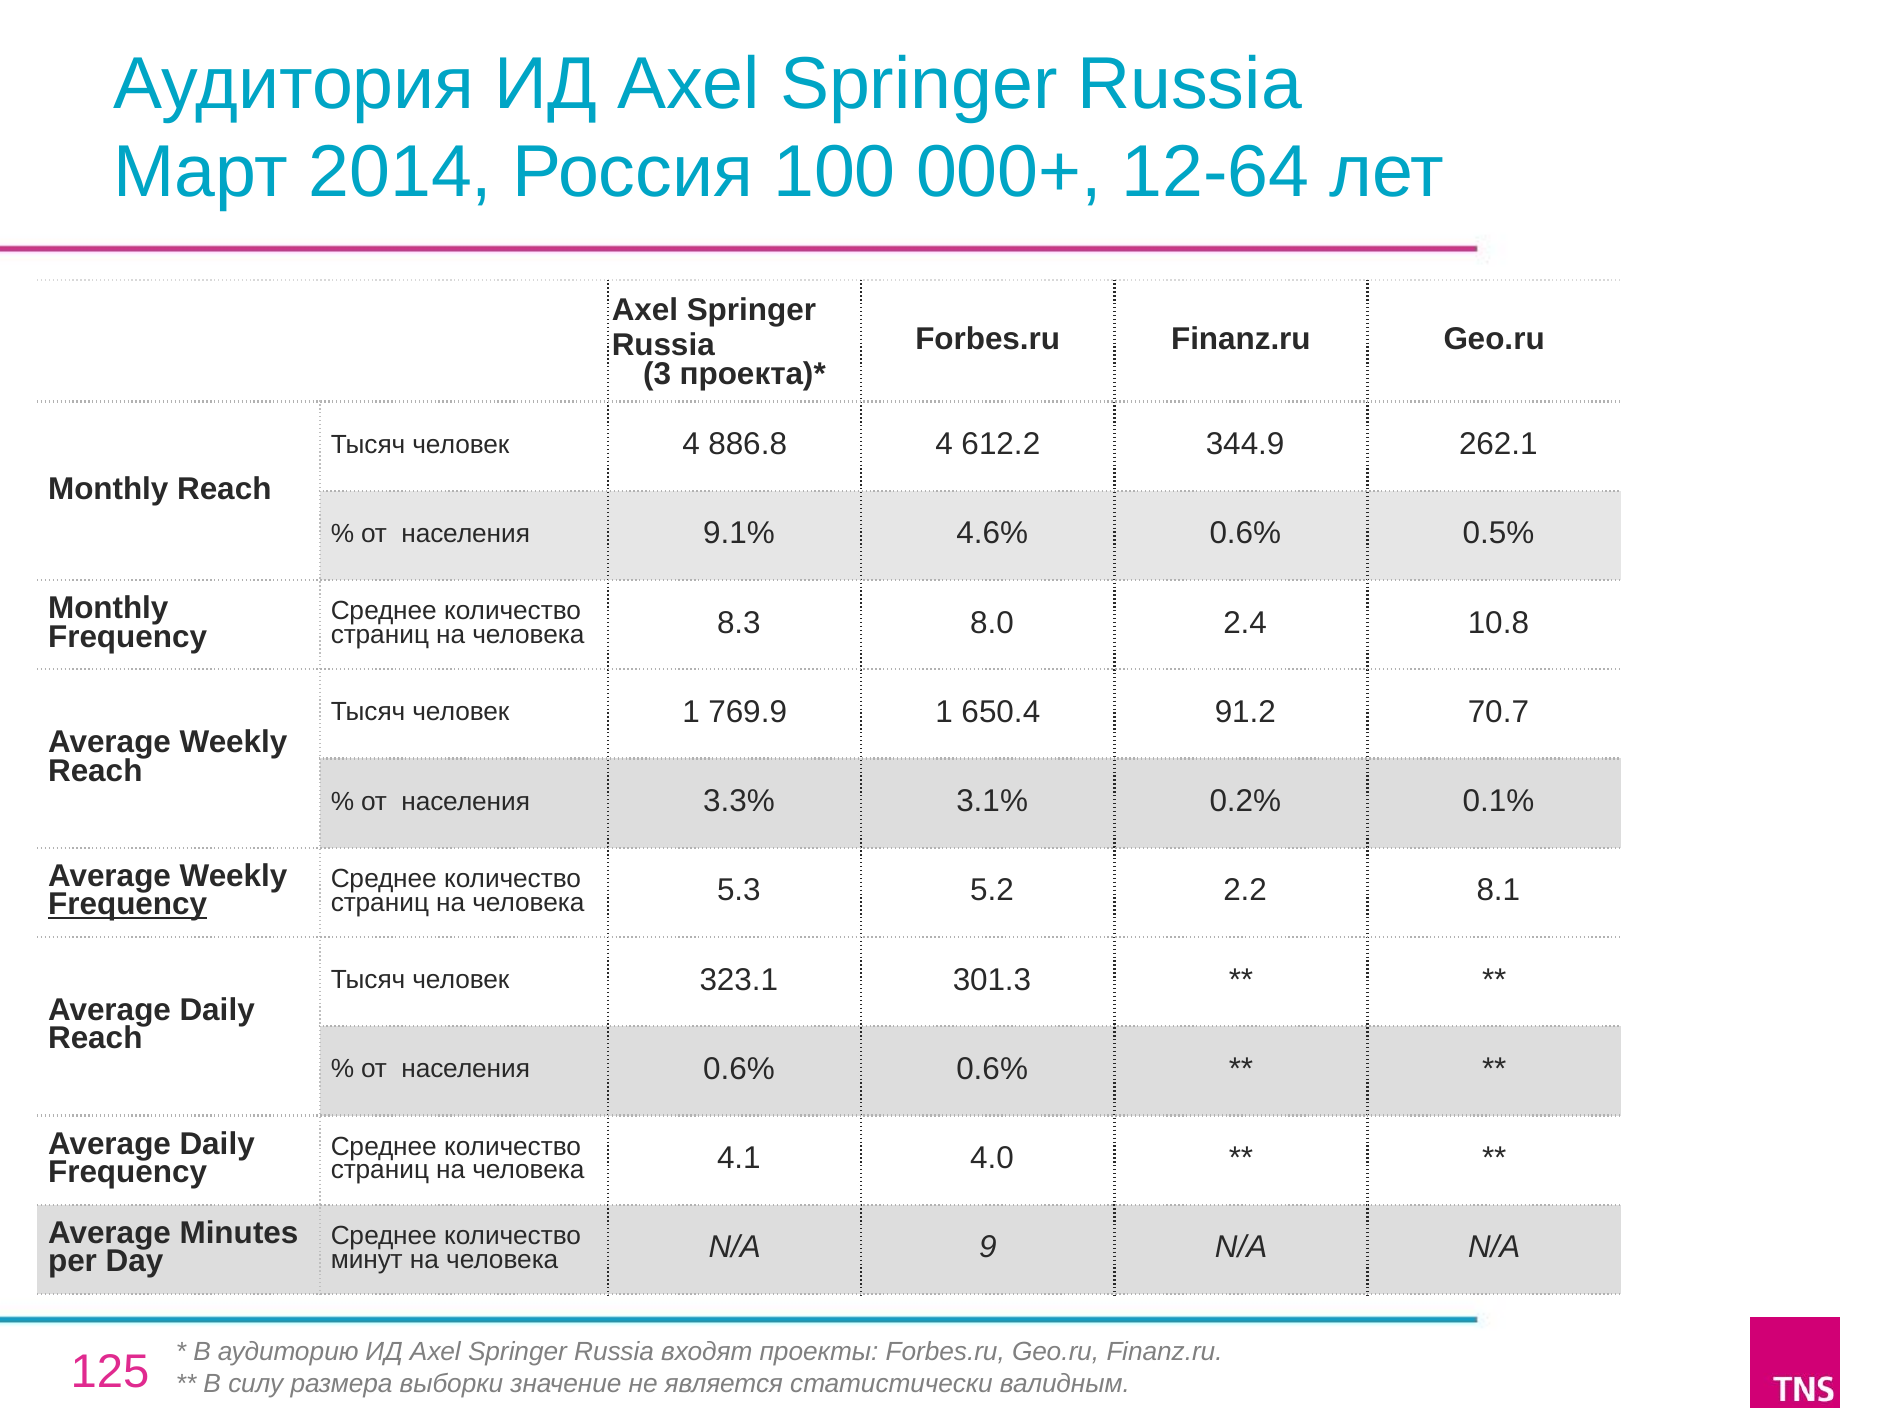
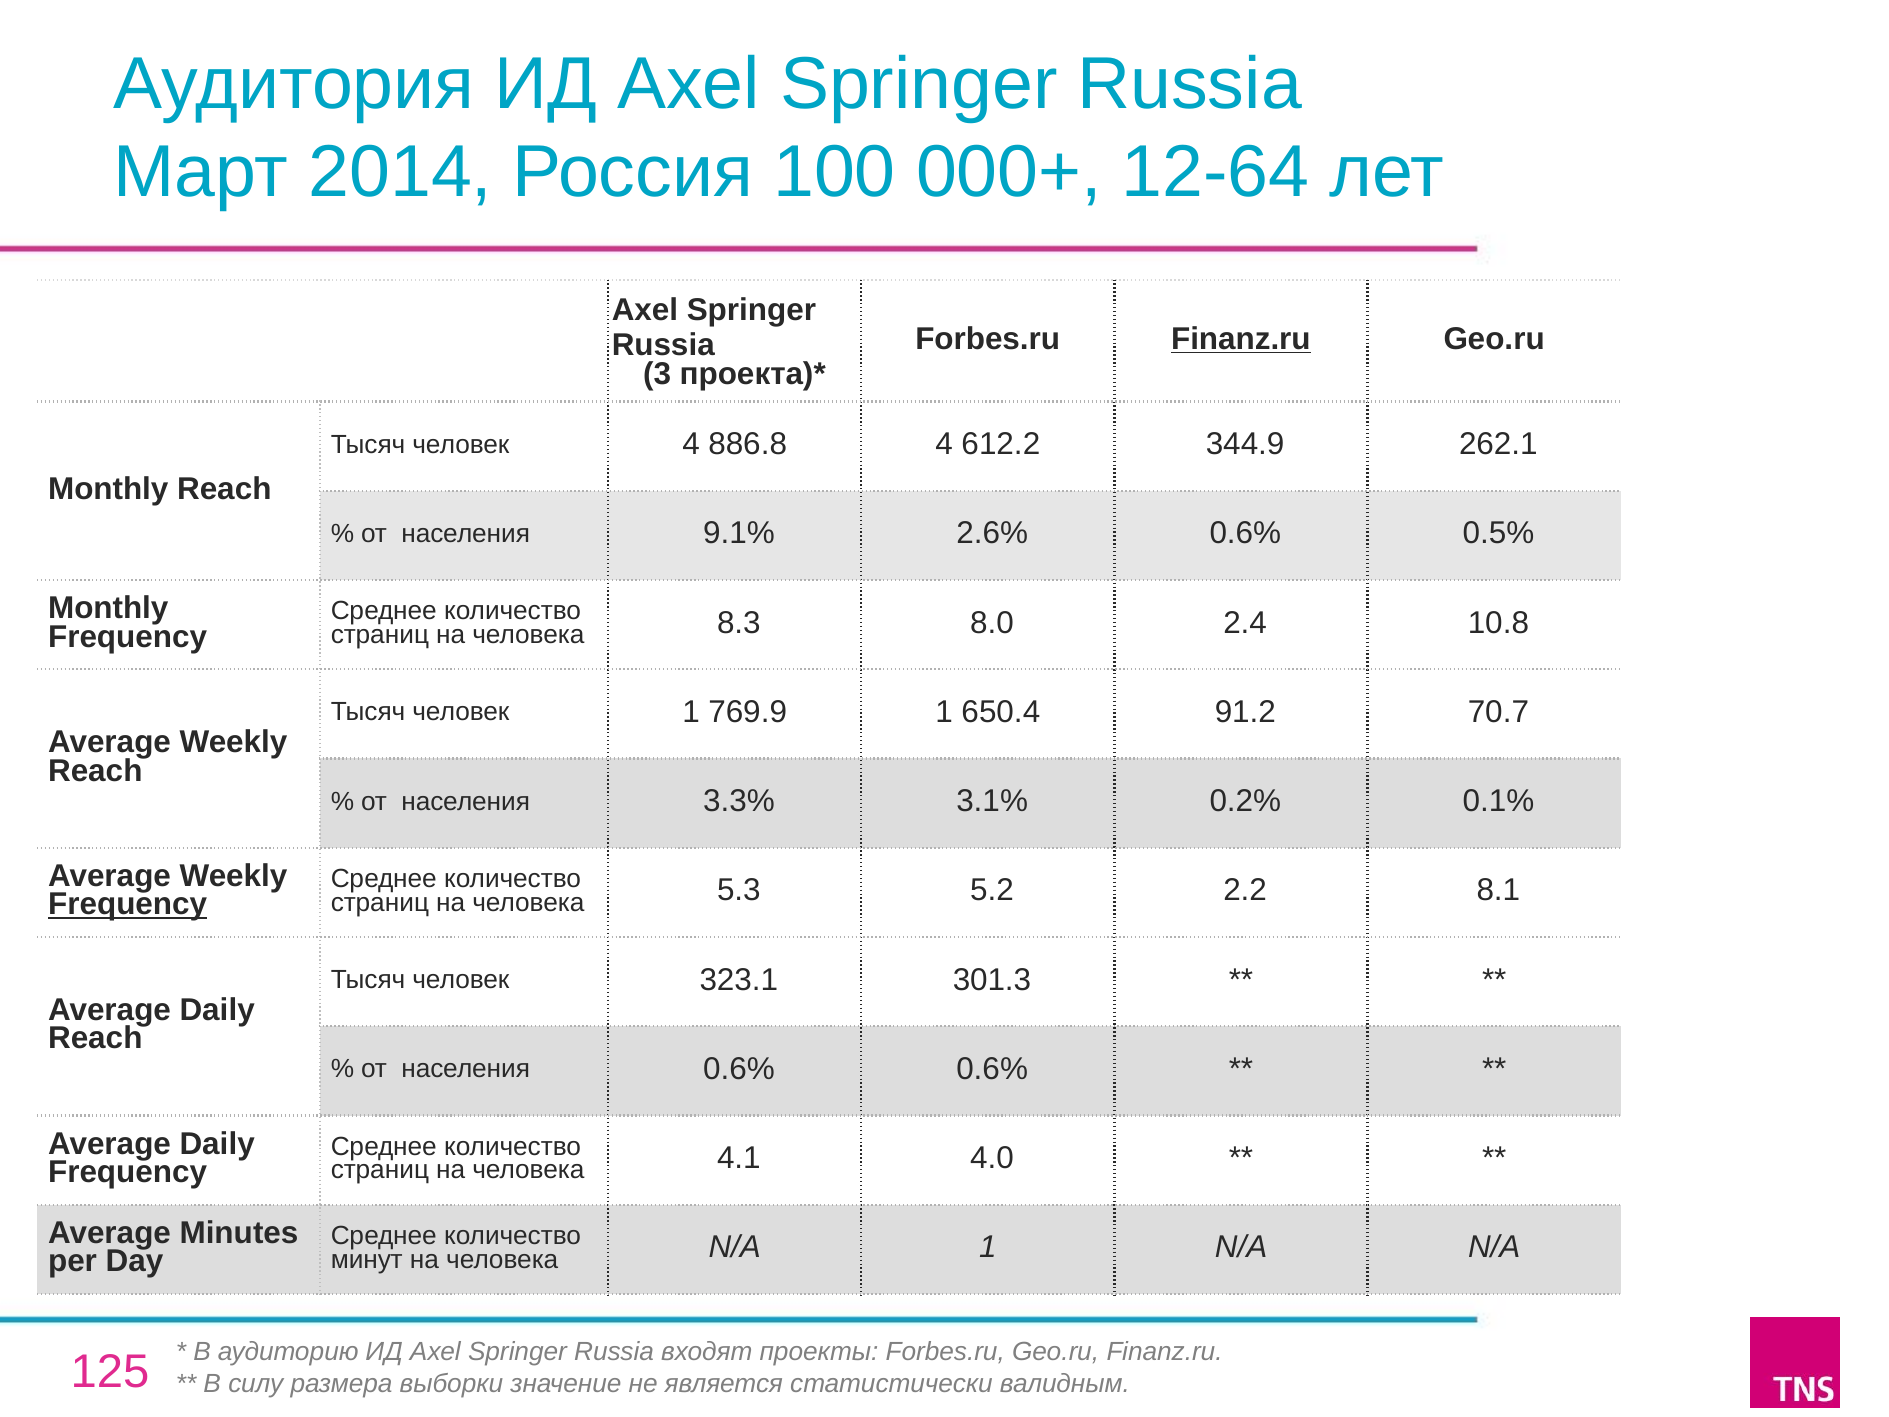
Finanz.ru underline: none -> present (1241, 339)
4.6%: 4.6% -> 2.6% (992, 533)
N/A 9: 9 -> 1 (988, 1247)
